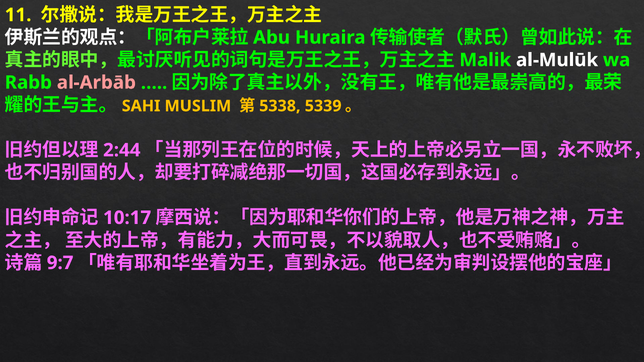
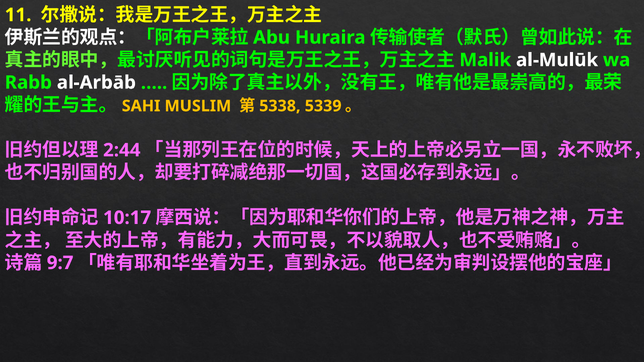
al-Arbāb colour: pink -> white (96, 83)
